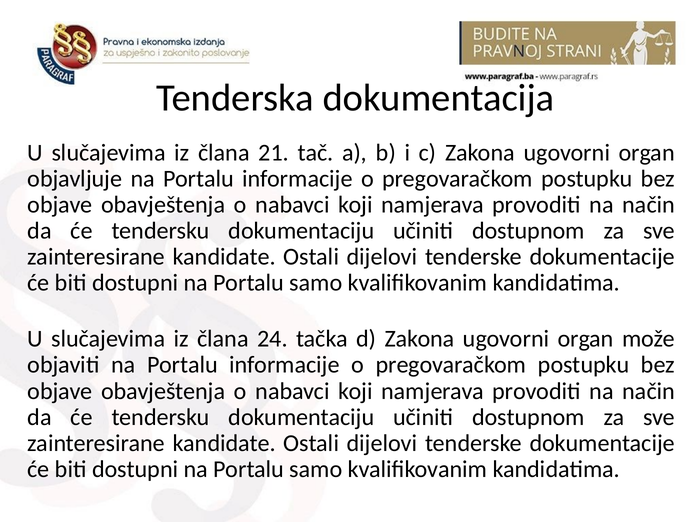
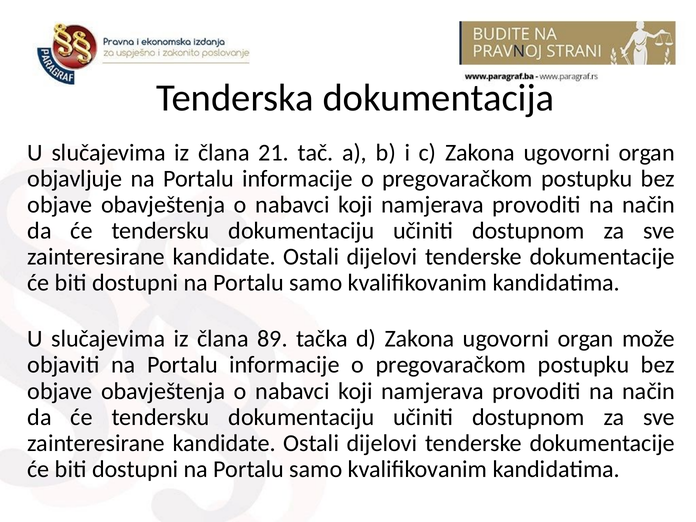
24: 24 -> 89 (272, 339)
